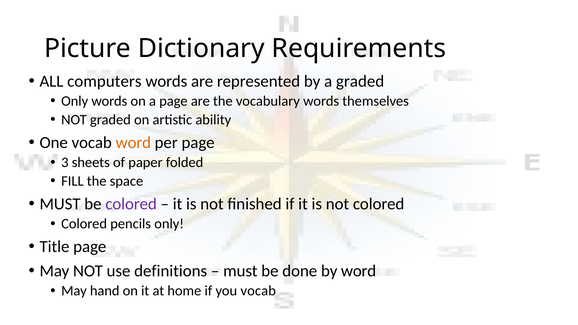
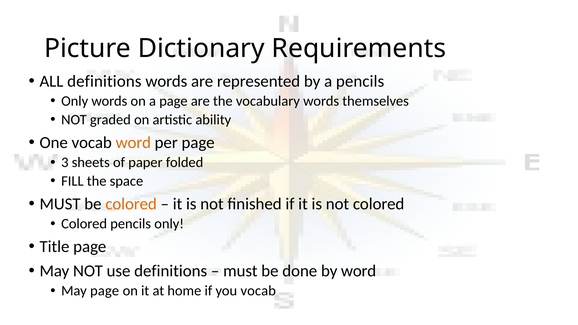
ALL computers: computers -> definitions (104, 81)
a graded: graded -> pencils (360, 81)
colored colour: purple -> orange (131, 204)
May hand: hand -> page (105, 291)
